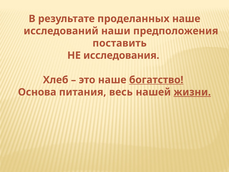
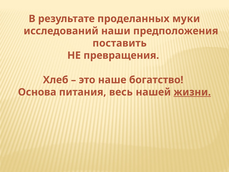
проделанных наше: наше -> муки (186, 19)
исследования: исследования -> превращения (121, 55)
богатство underline: present -> none (156, 80)
